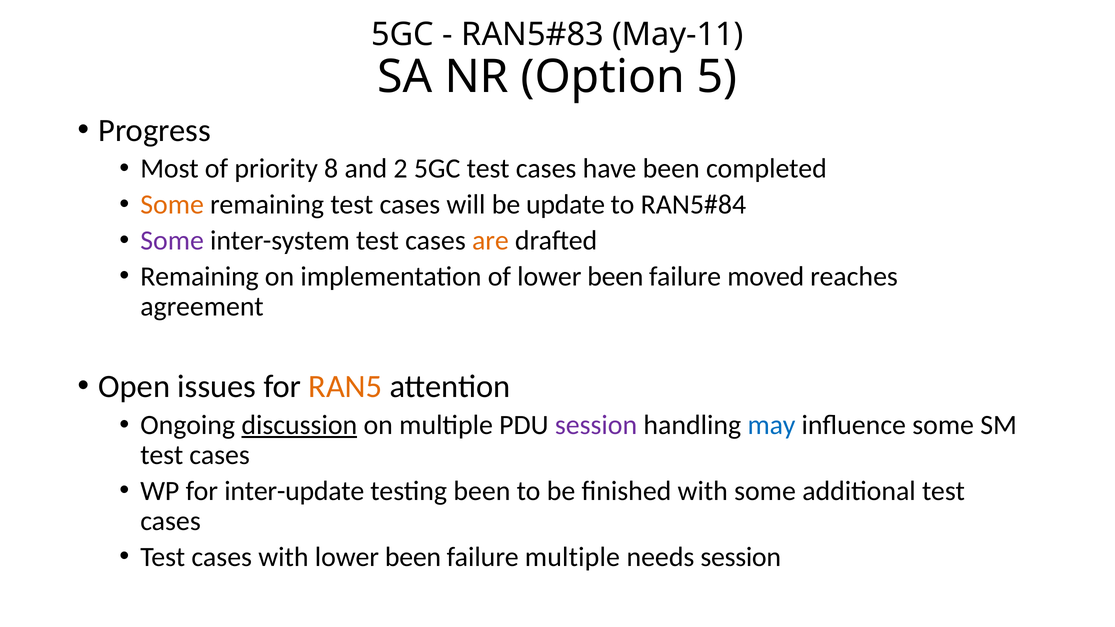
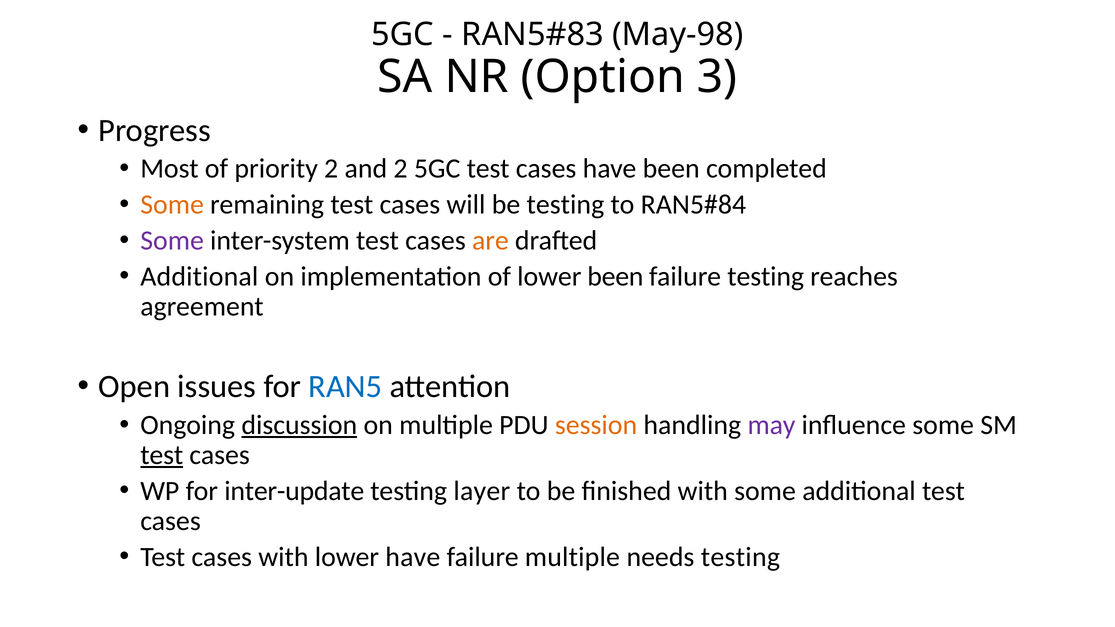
May-11: May-11 -> May-98 (678, 34)
5: 5 -> 3 (717, 77)
priority 8: 8 -> 2 (331, 169)
be update: update -> testing (565, 205)
Remaining: Remaining -> Additional (199, 276)
failure moved: moved -> testing (766, 276)
RAN5 colour: orange -> blue (345, 387)
session colour: purple -> orange (596, 425)
may colour: blue -> purple (771, 425)
test underline: none -> present (162, 455)
testing been: been -> layer (482, 491)
with lower been: been -> have (413, 557)
needs session: session -> testing (740, 557)
